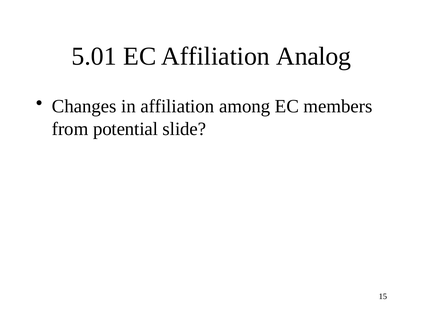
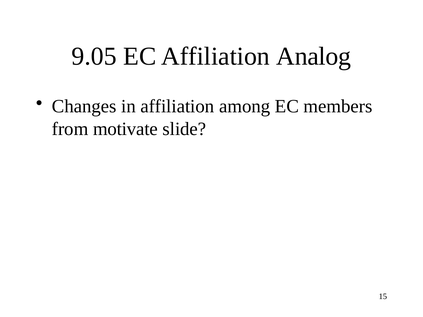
5.01: 5.01 -> 9.05 (94, 56)
potential: potential -> motivate (125, 129)
